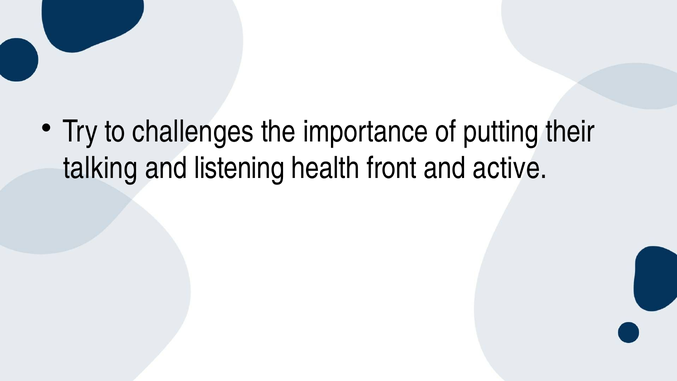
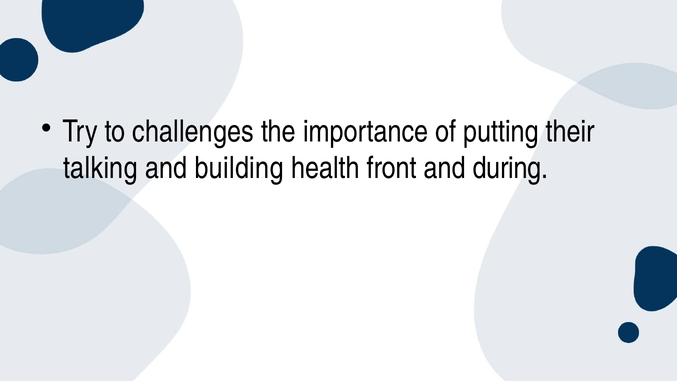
listening: listening -> building (239, 168)
active: active -> during (510, 168)
